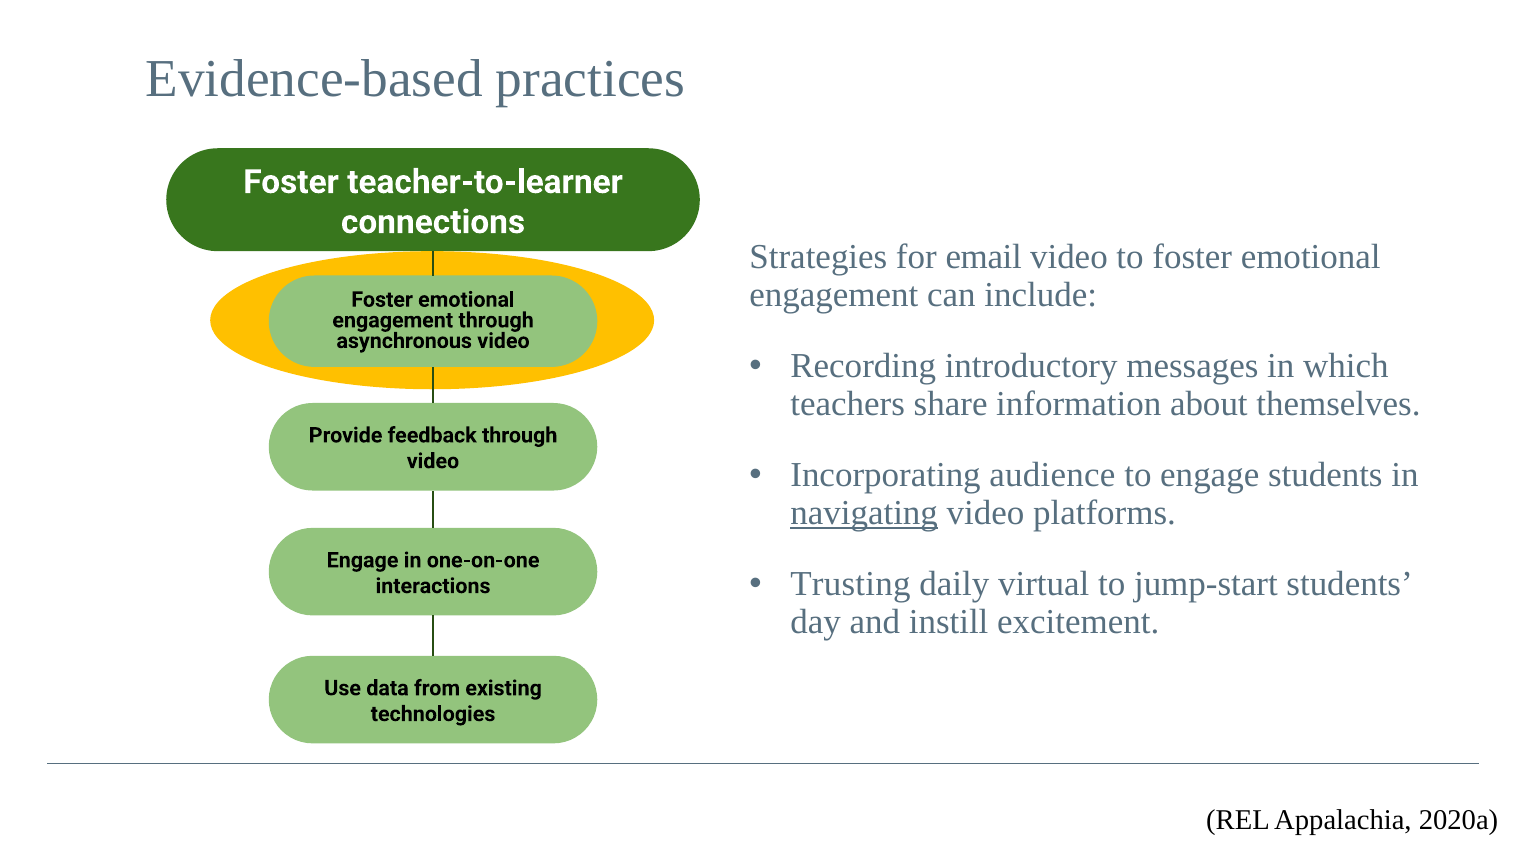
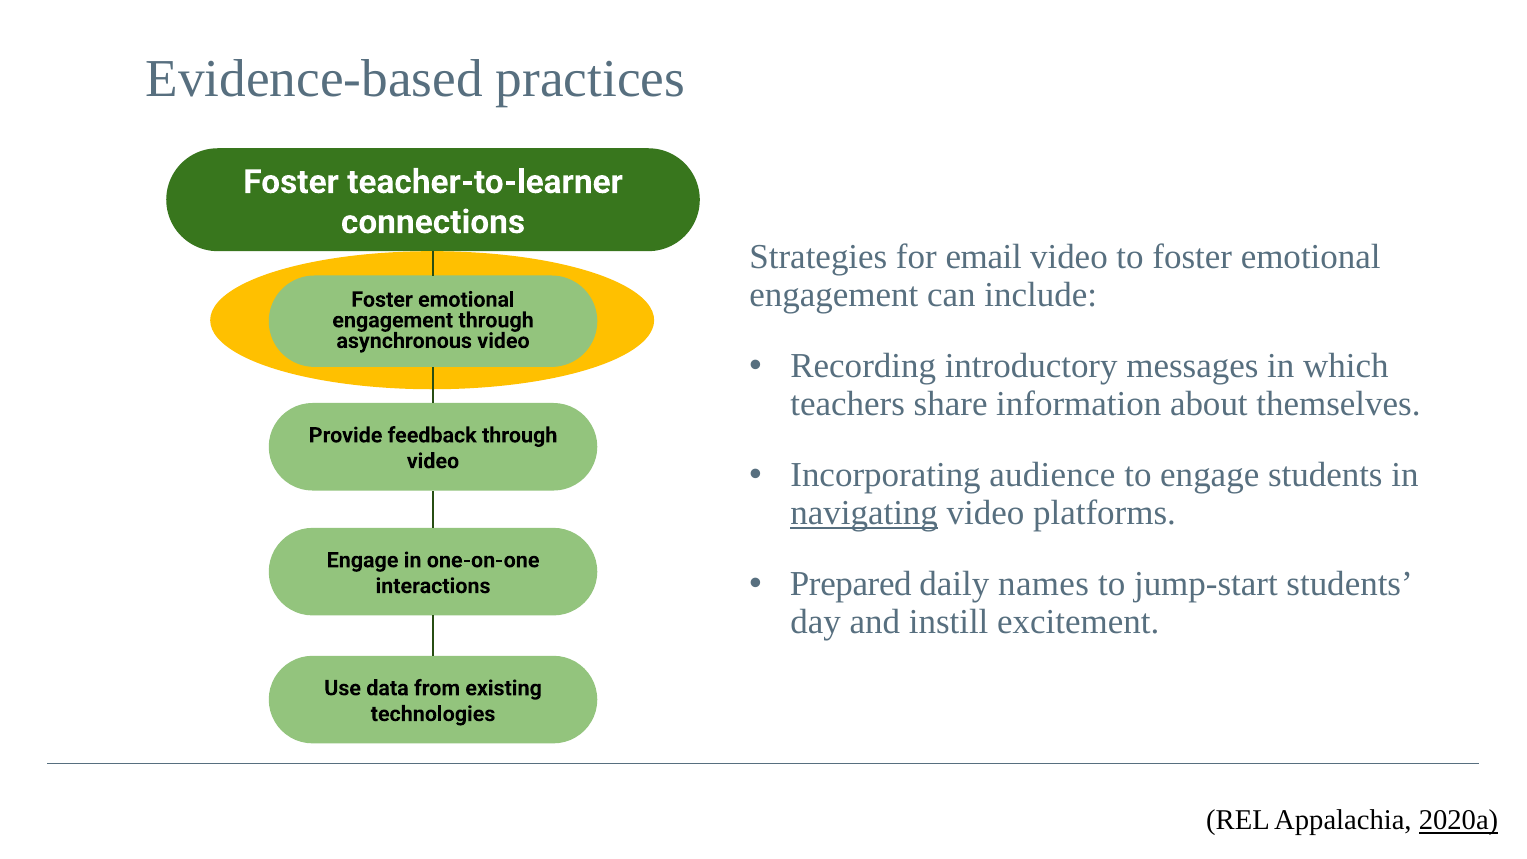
Trusting: Trusting -> Prepared (851, 584)
virtual: virtual -> names (1044, 584)
2020a underline: none -> present (1459, 820)
